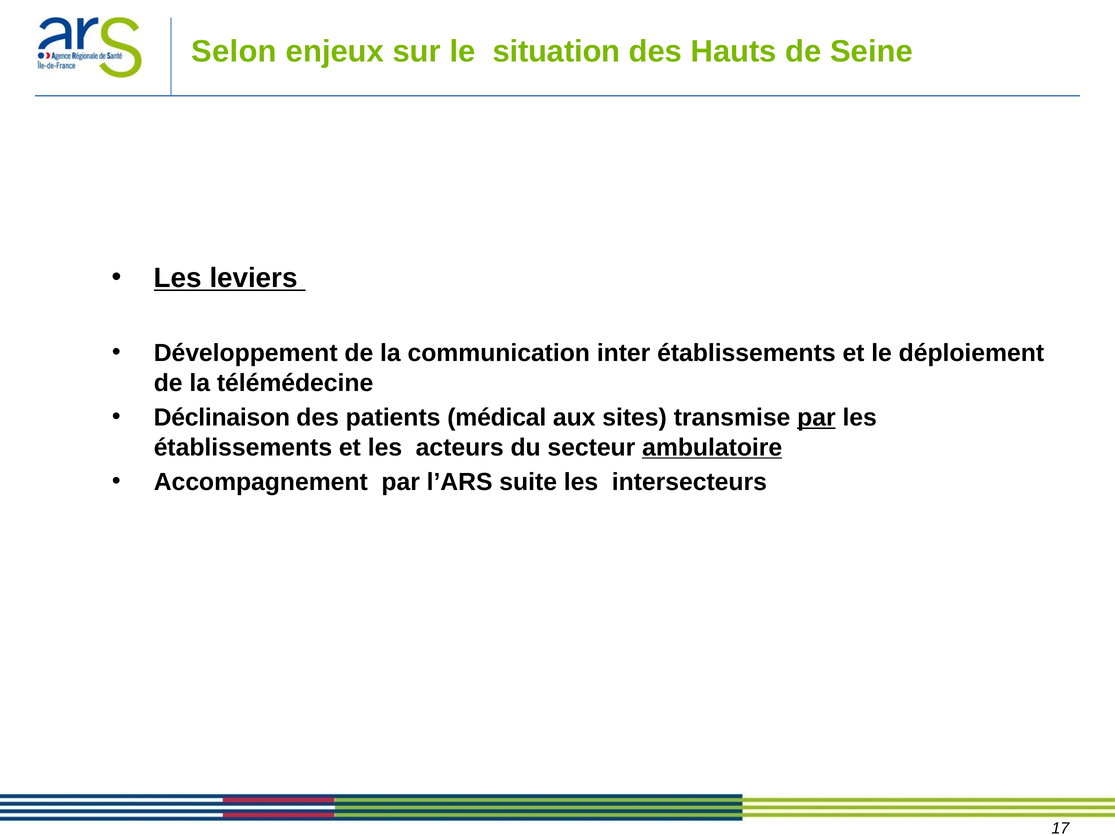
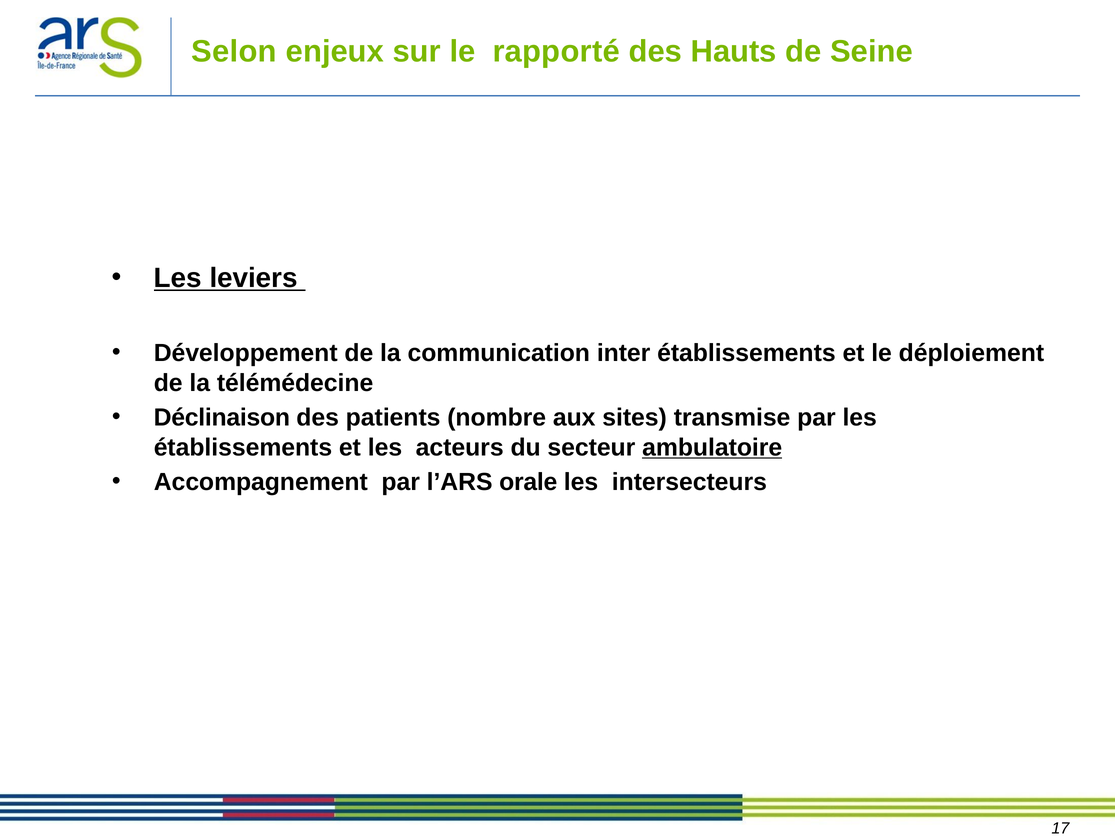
situation: situation -> rapporté (556, 51)
médical: médical -> nombre (497, 418)
par underline: present -> none (816, 418)
suite: suite -> orale (528, 482)
